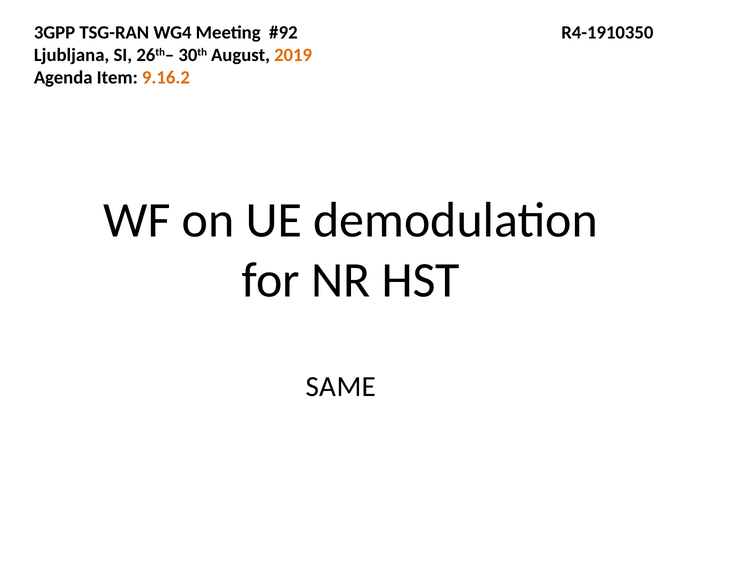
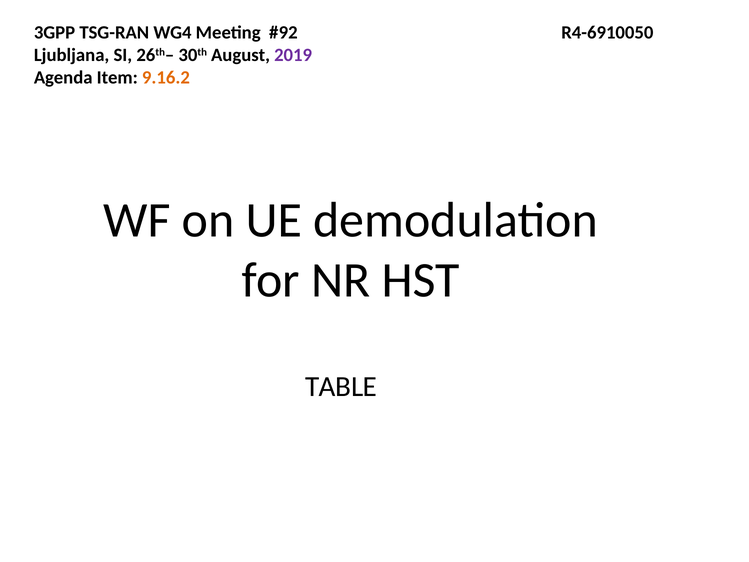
R4-1910350: R4-1910350 -> R4-6910050 (607, 33)
2019 colour: orange -> purple (293, 55)
SAME: SAME -> TABLE (341, 387)
